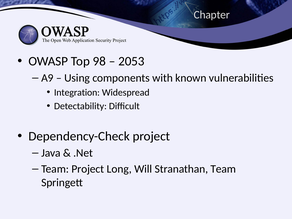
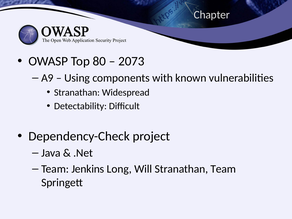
98: 98 -> 80 (99, 61)
2053: 2053 -> 2073 (131, 61)
Integration: Integration -> Stranathan (77, 93)
Team Project: Project -> Jenkins (88, 169)
